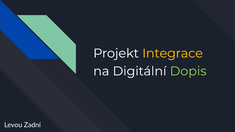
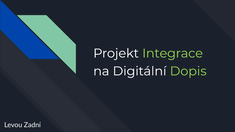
Integrace colour: yellow -> light green (173, 53)
